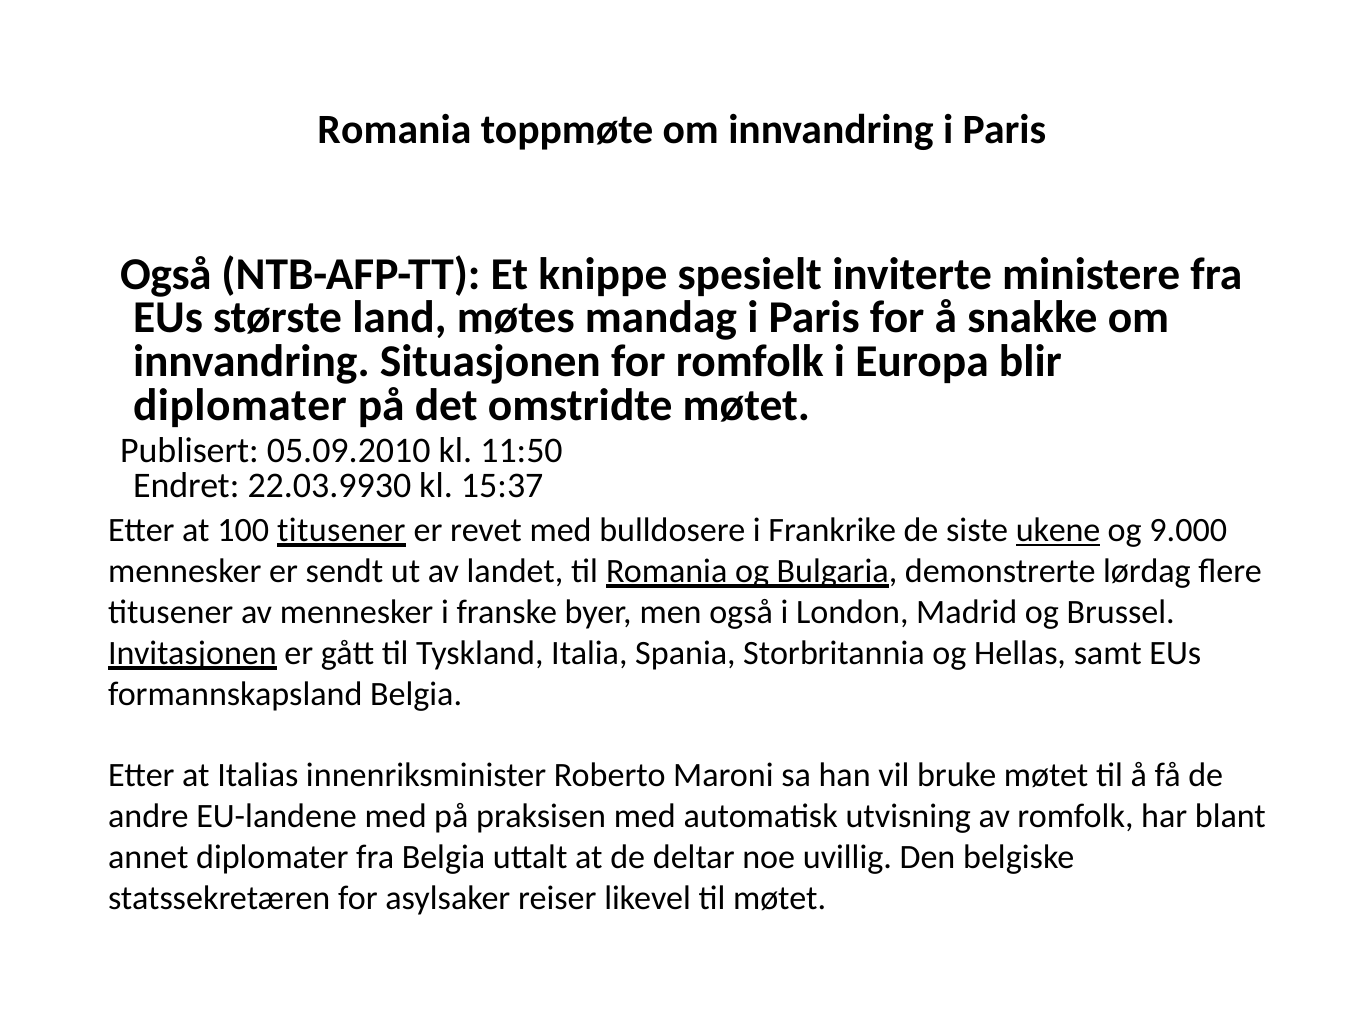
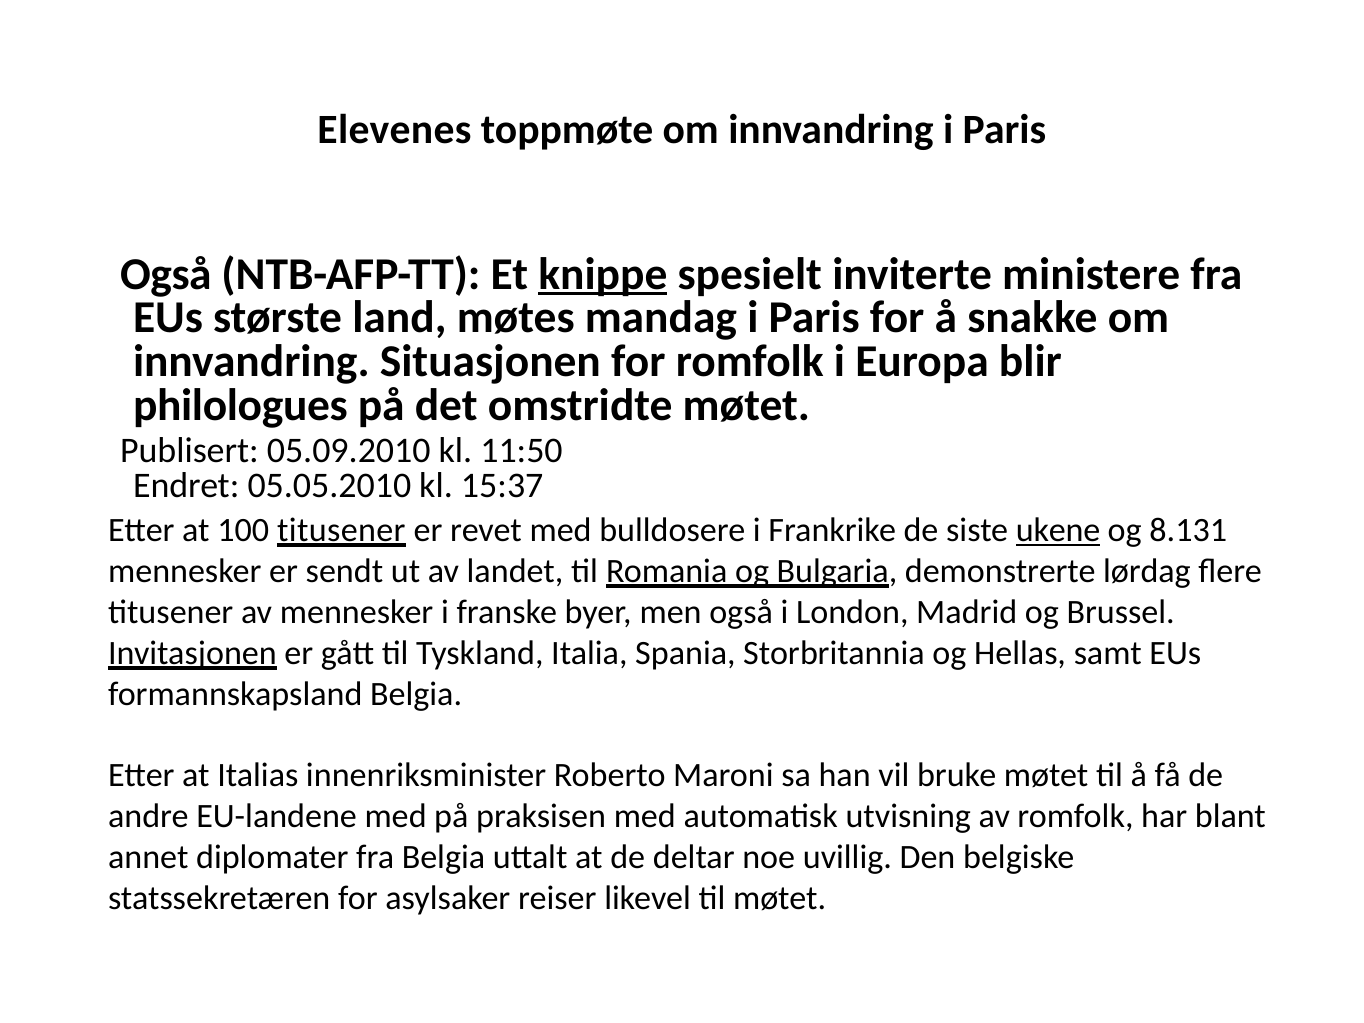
Romania: Romania -> Elevenes (394, 130)
knippe underline: none -> present (603, 274)
diplomater: diplomater -> philologues (240, 405)
22.03.9930: 22.03.9930 -> 05.05.2010 (329, 485)
9.000: 9.000 -> 8.131 (1188, 530)
